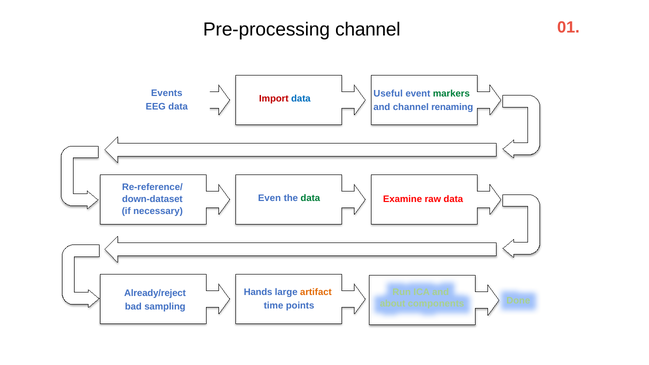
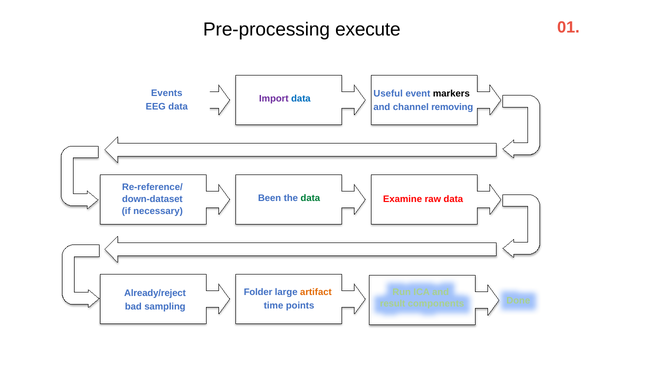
Pre-processing channel: channel -> execute (368, 29)
markers colour: green -> black (451, 94)
Import colour: red -> purple (274, 99)
renaming: renaming -> removing (452, 107)
Even: Even -> Been (270, 198)
Hands: Hands -> Folder (258, 292)
about: about -> result (393, 304)
